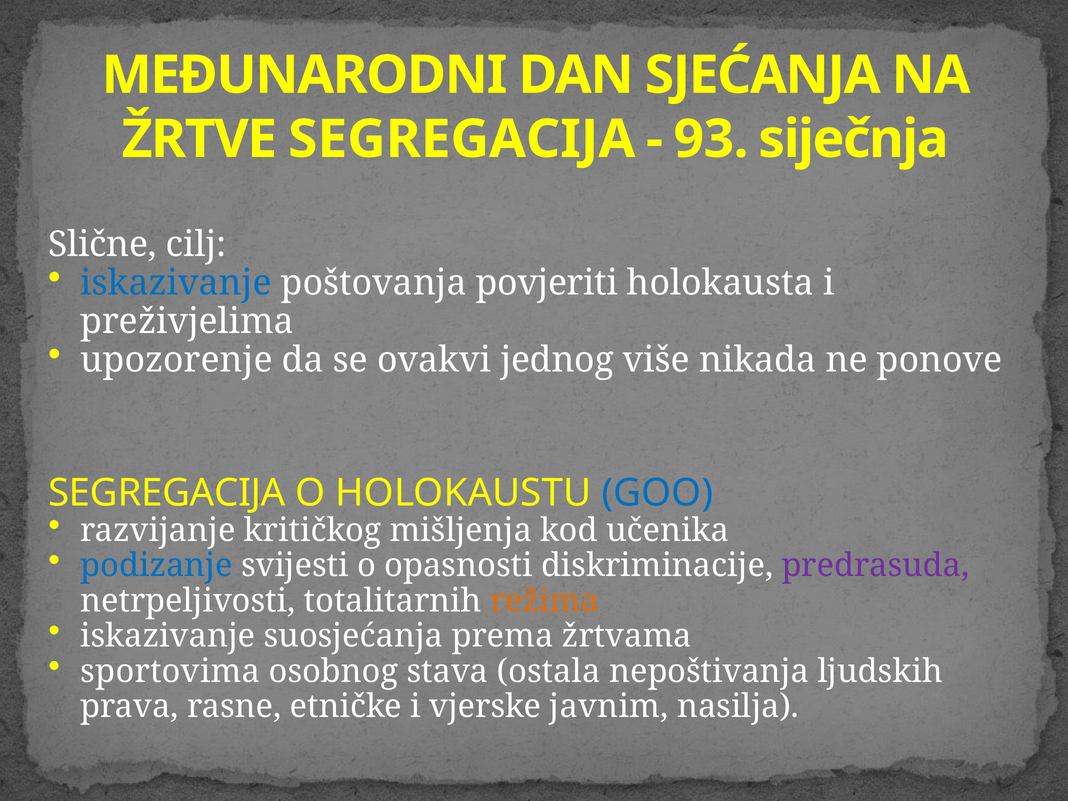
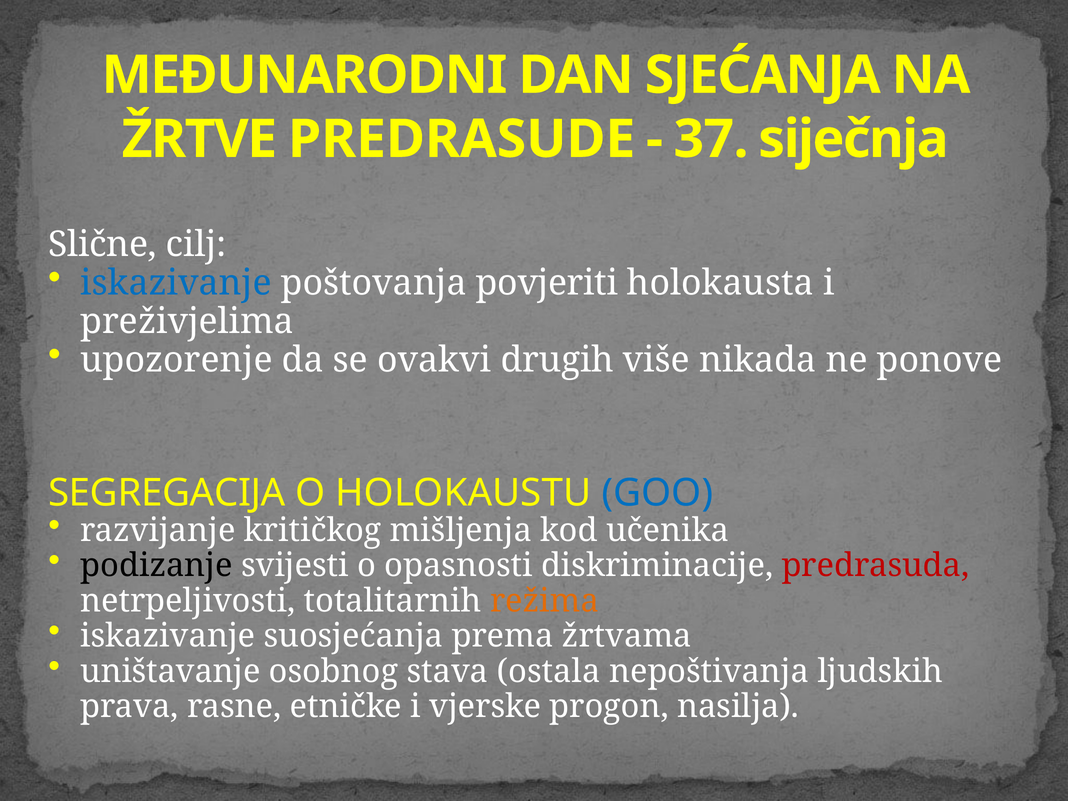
ŽRTVE SEGREGACIJA: SEGREGACIJA -> PREDRASUDE (462, 139)
93: 93 -> 37 (711, 139)
jednog: jednog -> drugih (557, 360)
podizanje colour: blue -> black (157, 566)
predrasuda colour: purple -> red (875, 566)
sportovima: sportovima -> uništavanje (170, 671)
javnim: javnim -> progon (609, 707)
